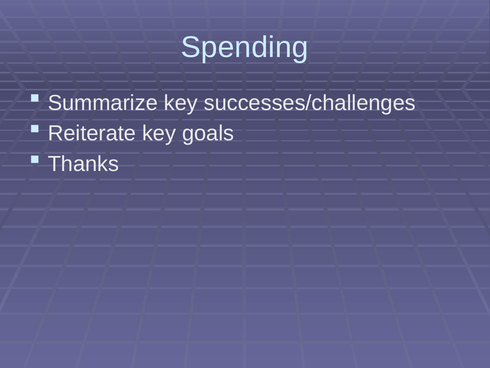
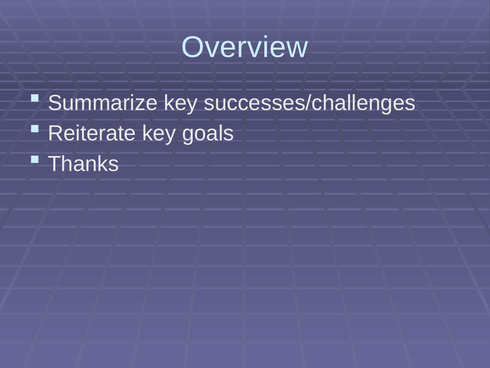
Spending: Spending -> Overview (245, 47)
